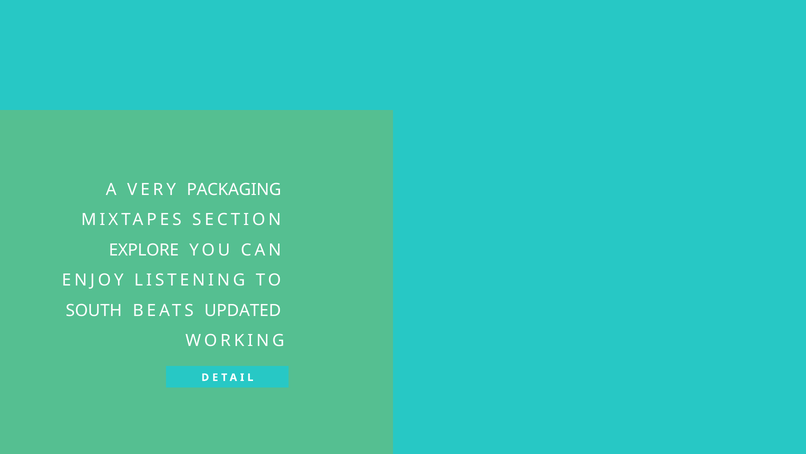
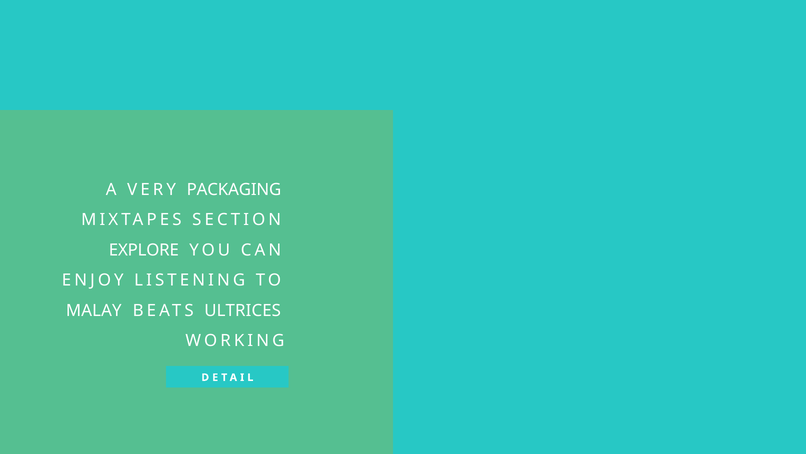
SOUTH: SOUTH -> MALAY (94, 310)
UPDATED: UPDATED -> ULTRICES (243, 310)
